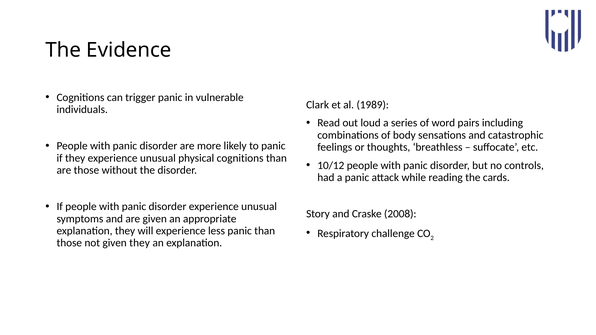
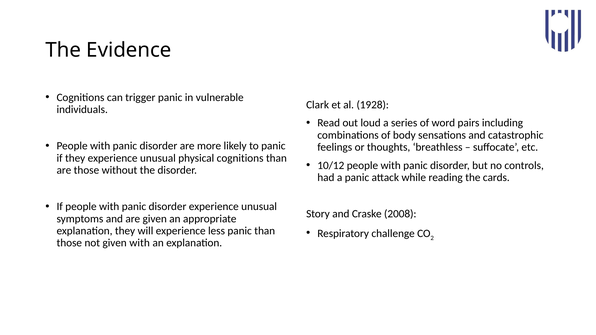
1989: 1989 -> 1928 (373, 105)
given they: they -> with (140, 243)
